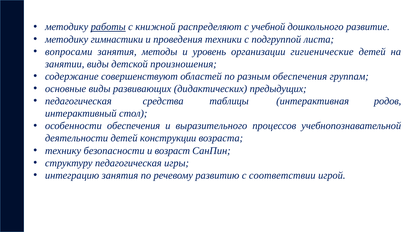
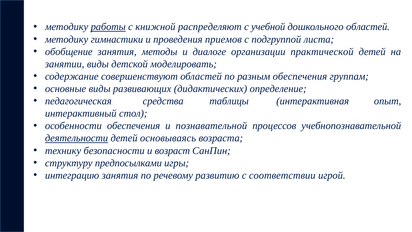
дошкольного развитие: развитие -> областей (368, 27)
техники: техники -> приемов (223, 39)
вопросами: вопросами -> обобщение (69, 52)
уровень: уровень -> диалоге (209, 52)
гигиенические: гигиенические -> практической (322, 52)
произношения: произношения -> моделировать (184, 64)
предыдущих: предыдущих -> определение (278, 89)
родов: родов -> опыт (388, 101)
выразительного: выразительного -> познавательной (211, 126)
деятельности underline: none -> present (77, 138)
конструкции: конструкции -> основываясь (168, 138)
структуру педагогическая: педагогическая -> предпосылками (128, 163)
